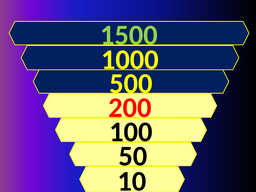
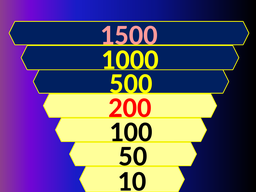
1500 colour: light green -> pink (129, 35)
